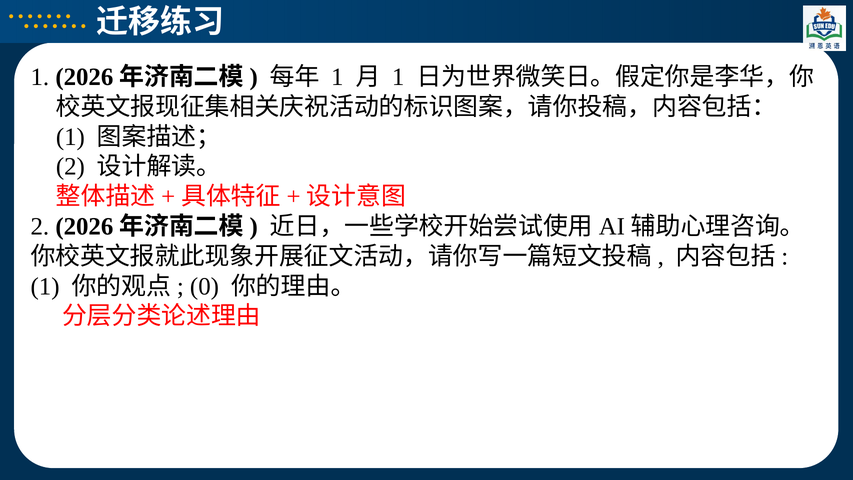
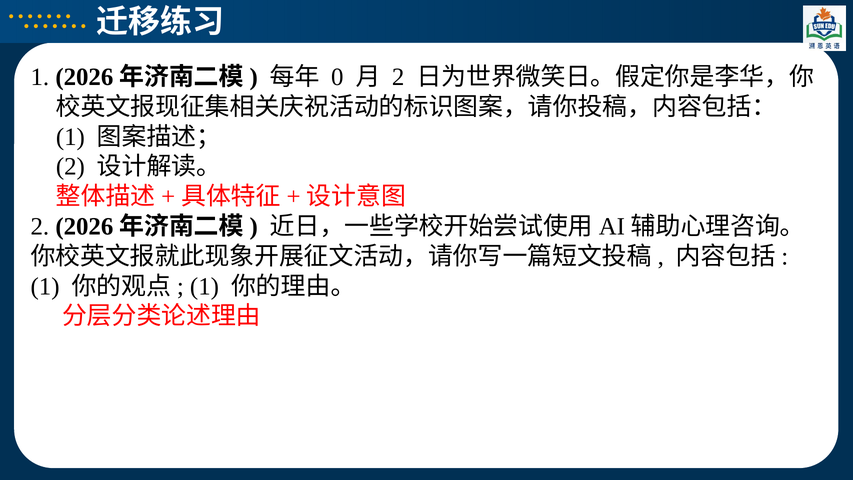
1: 1 -> 0 (337, 77)
1: 1 -> 2 (398, 77)
0: 0 -> 1 (204, 286)
